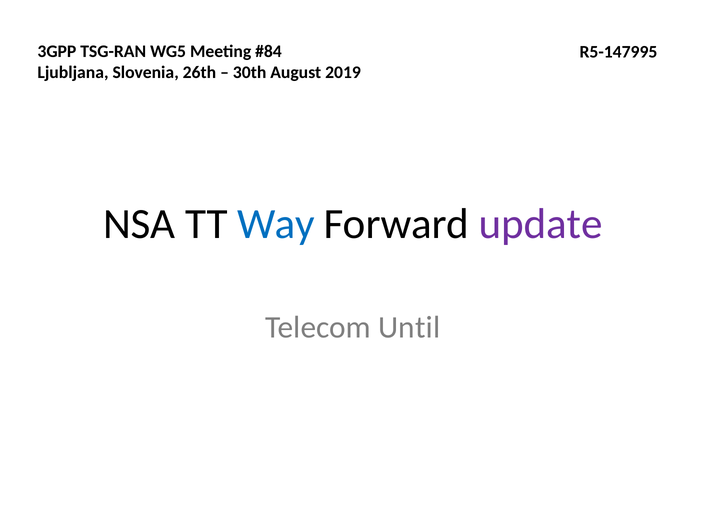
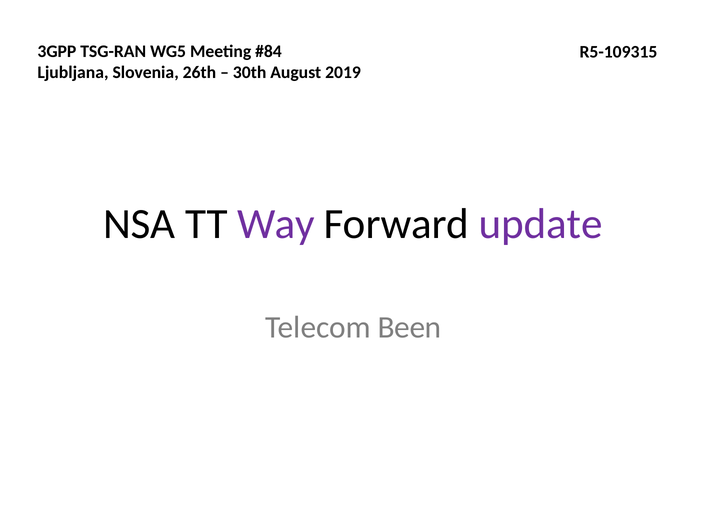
R5-147995: R5-147995 -> R5-109315 (618, 52)
Way colour: blue -> purple (276, 224)
Until: Until -> Been (409, 328)
